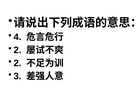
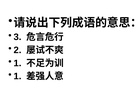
4: 4 -> 3 (18, 37)
2: 2 -> 1 (18, 63)
3: 3 -> 1 (18, 76)
